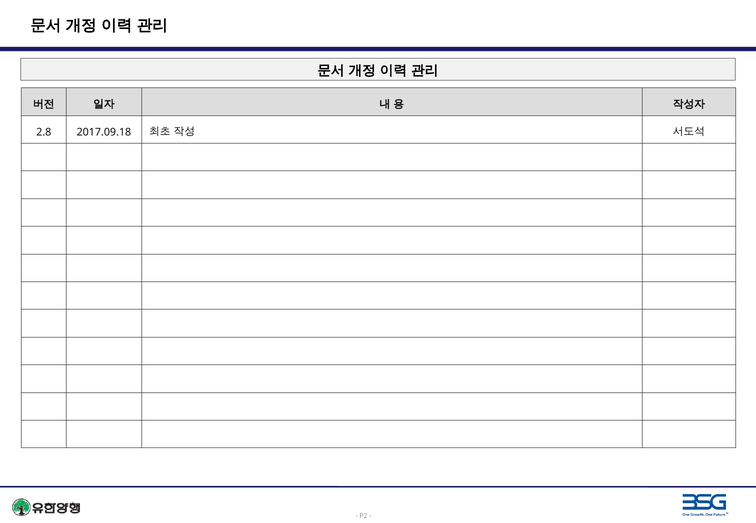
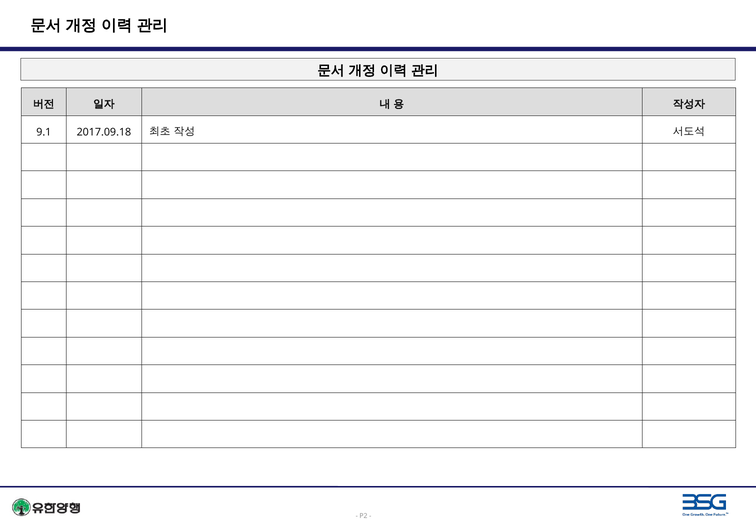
2.8: 2.8 -> 9.1 (44, 132)
